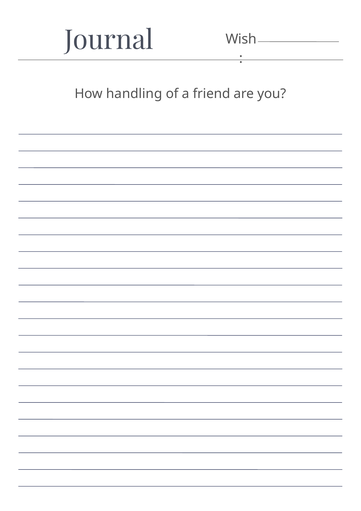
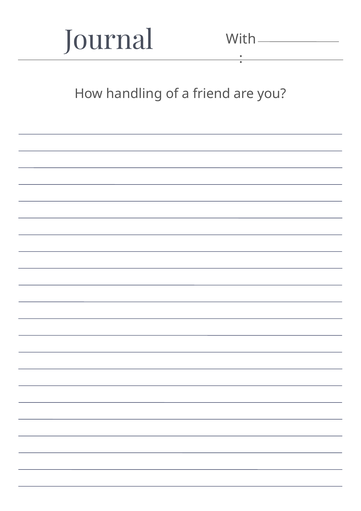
Wish: Wish -> With (241, 39)
